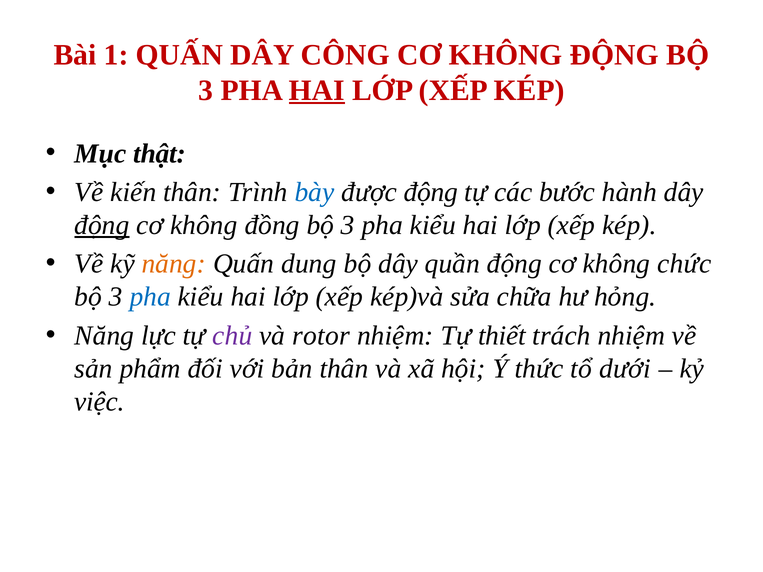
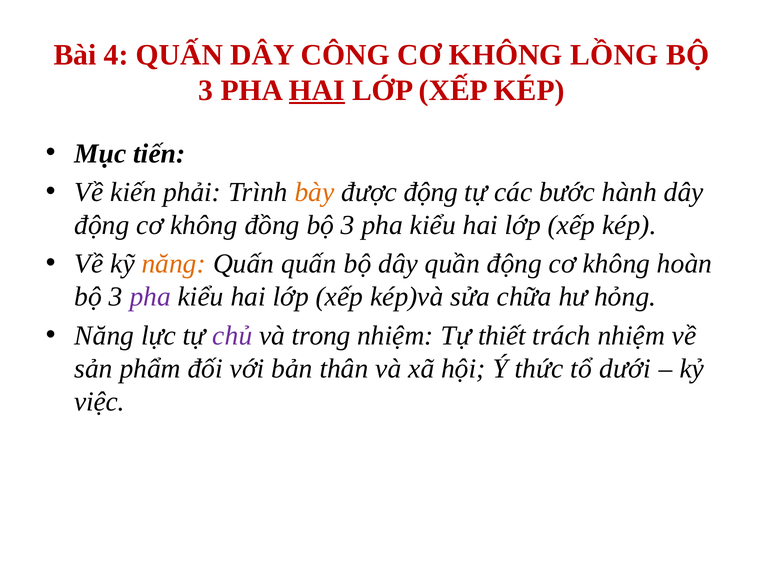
1: 1 -> 4 (116, 55)
KHÔNG ĐỘNG: ĐỘNG -> LỒNG (614, 55)
thật: thật -> tiến (159, 153)
kiến thân: thân -> phải (192, 192)
bày colour: blue -> orange (314, 192)
động underline: present -> none (102, 225)
Quấn dung: dung -> quấn (309, 264)
chức: chức -> hoàn (685, 264)
pha colour: blue -> purple (150, 297)
rotor: rotor -> trong (321, 336)
